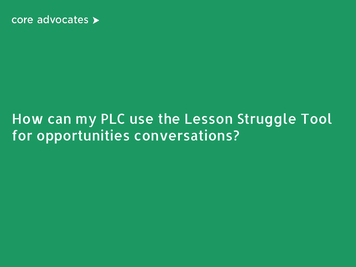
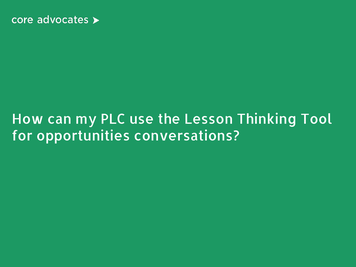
Struggle: Struggle -> Thinking (267, 119)
